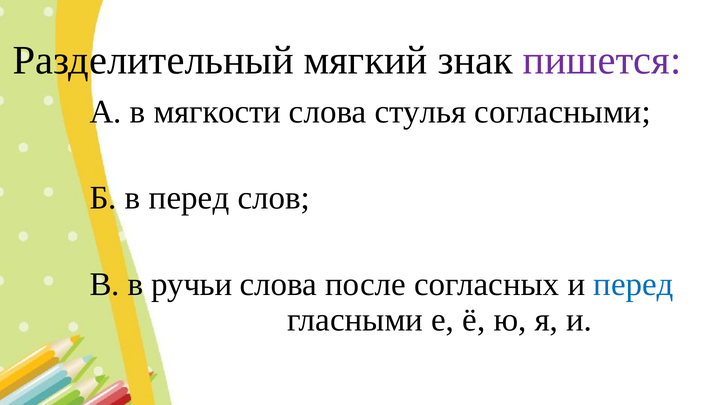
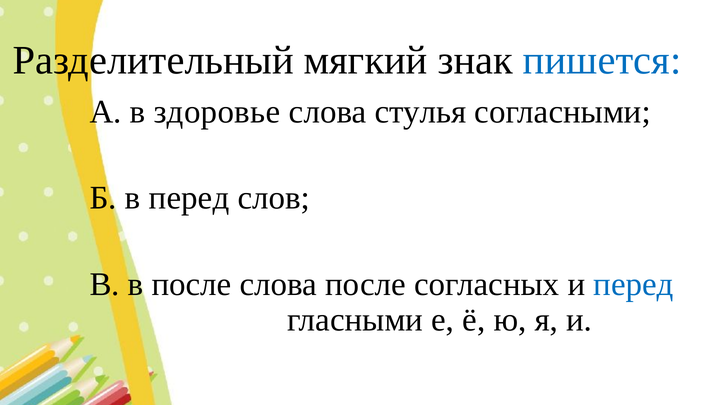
пишется colour: purple -> blue (602, 60)
мягкости: мягкости -> здоровье (217, 112)
в ручьи: ручьи -> после (192, 284)
